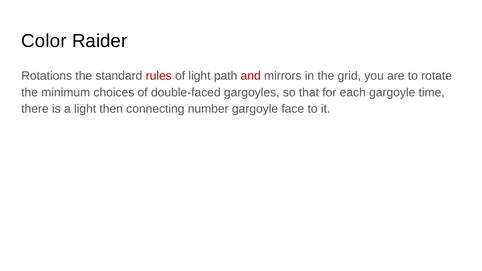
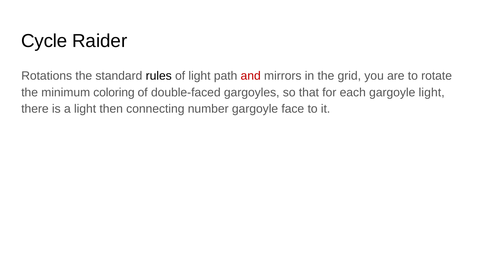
Color: Color -> Cycle (44, 41)
rules colour: red -> black (159, 76)
choices: choices -> coloring (114, 92)
gargoyle time: time -> light (432, 92)
